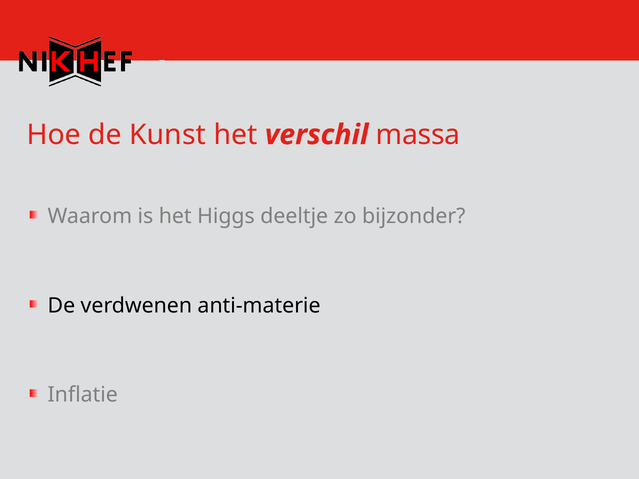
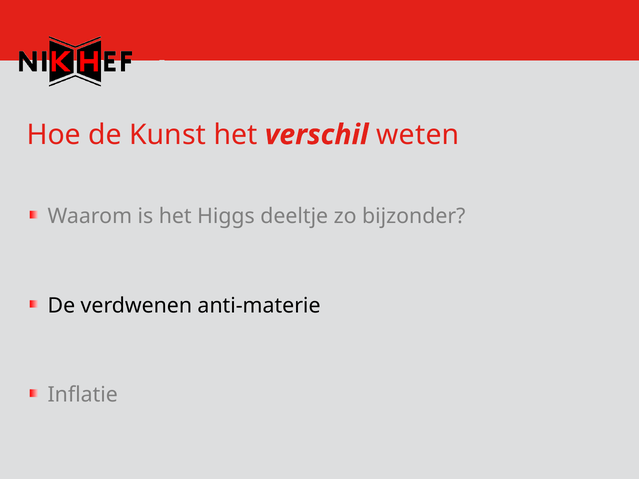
massa: massa -> weten (418, 135)
